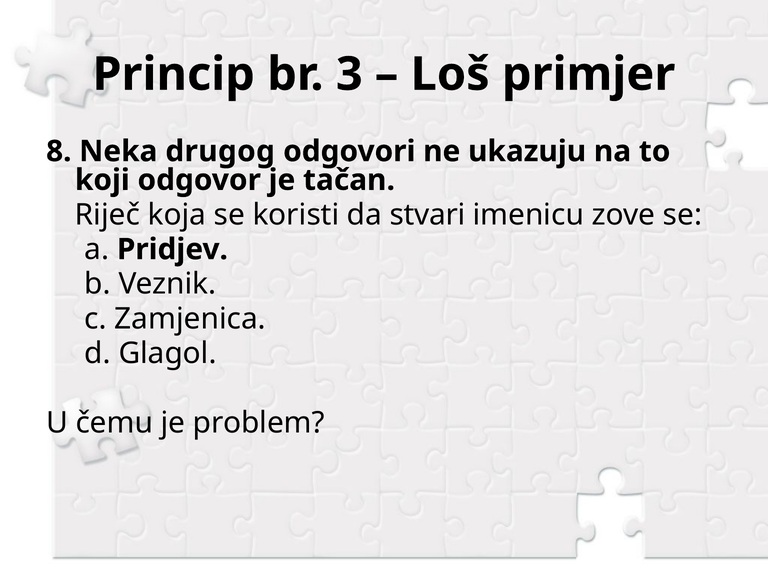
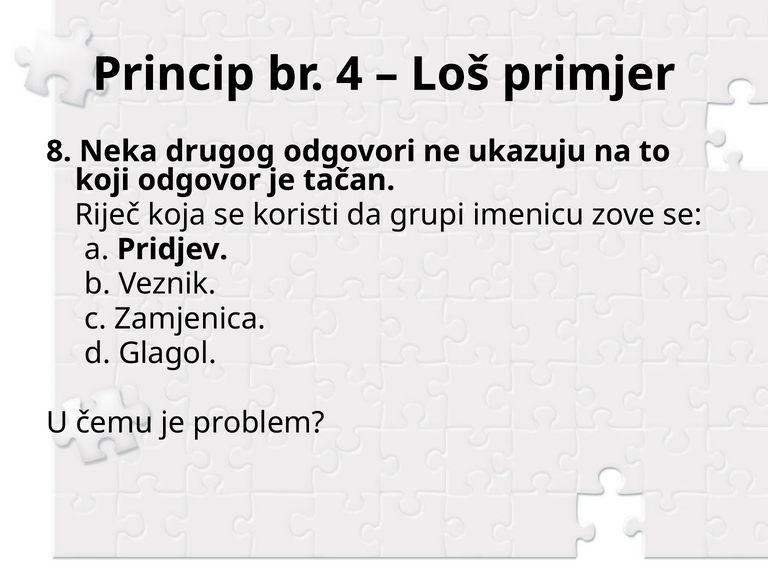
3: 3 -> 4 (349, 74)
stvari: stvari -> grupi (427, 215)
